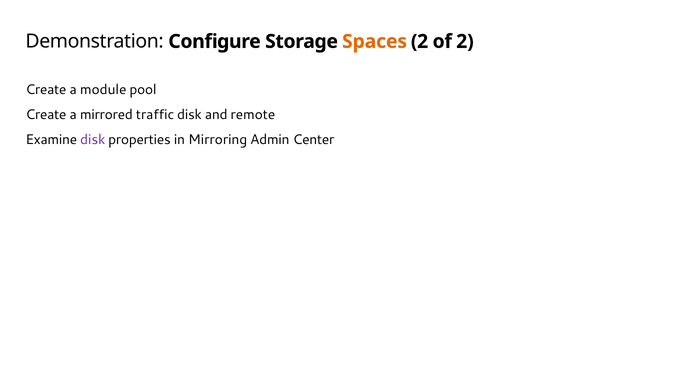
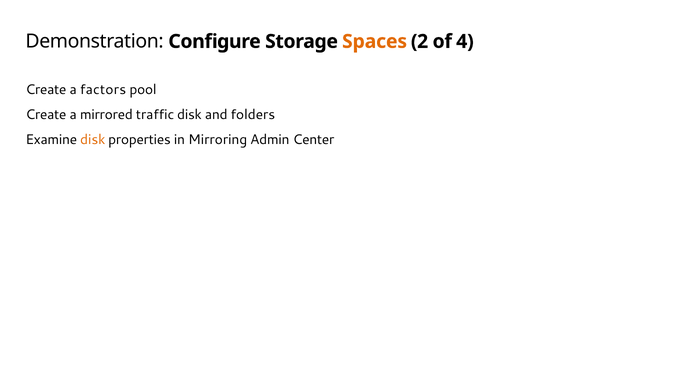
of 2: 2 -> 4 (465, 41)
module: module -> factors (103, 89)
remote: remote -> folders (253, 114)
disk colour: purple -> orange (93, 139)
